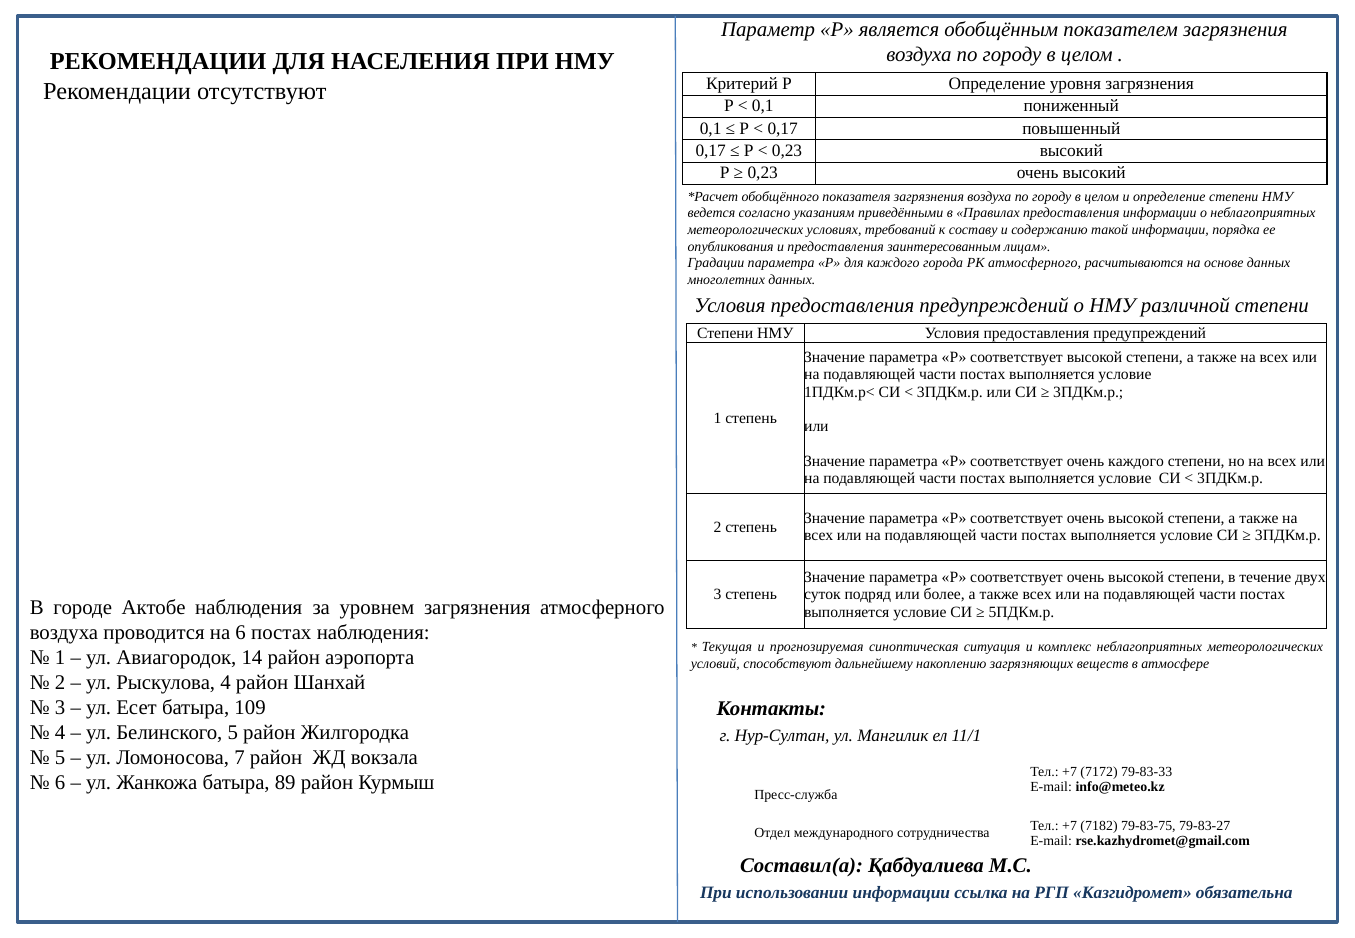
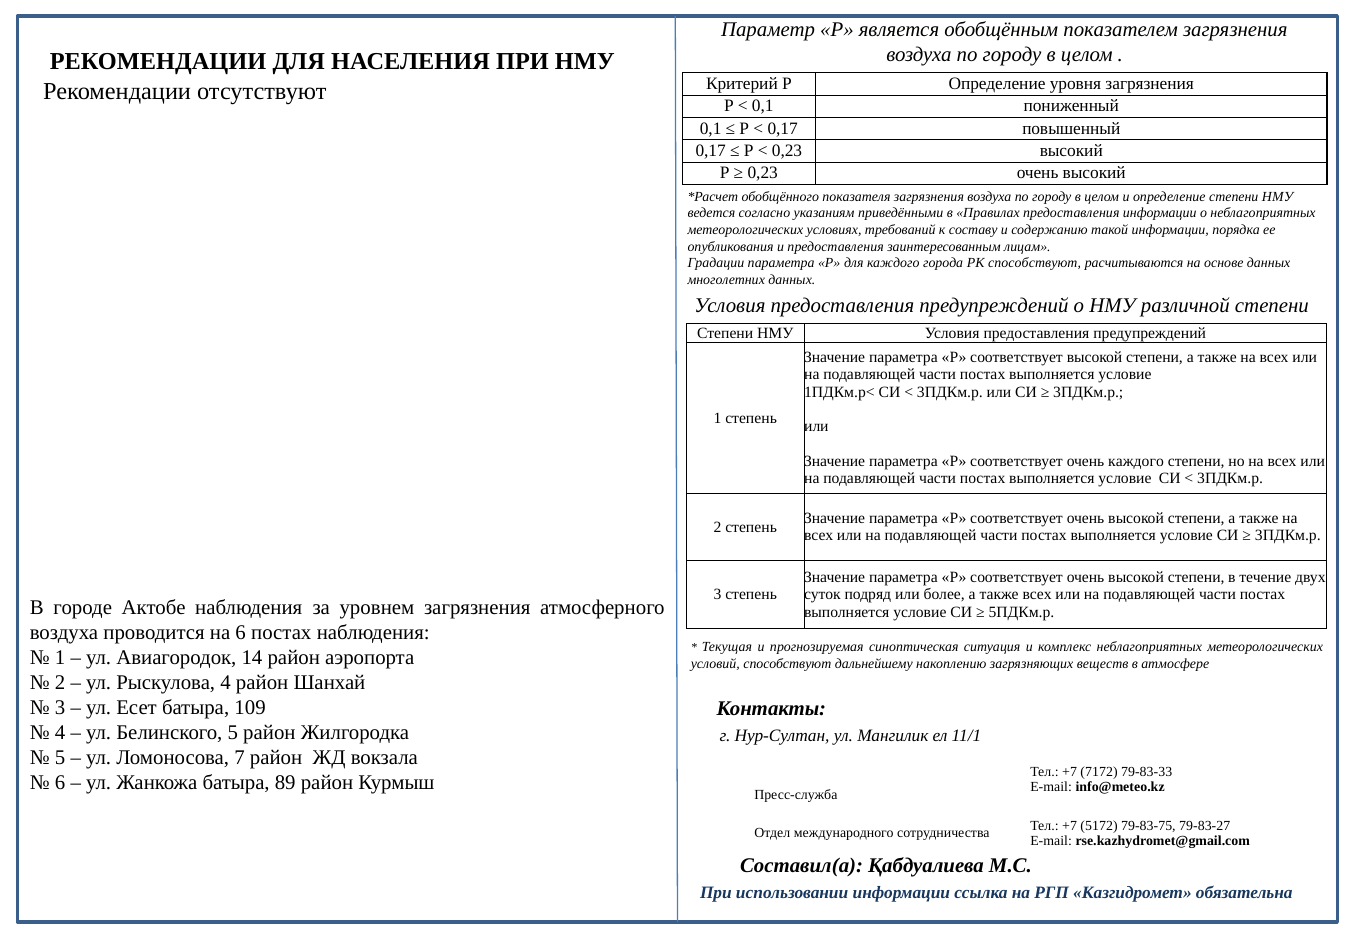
РК атмосферного: атмосферного -> способствуют (1035, 263)
7182: 7182 -> 5172 (1099, 826)
